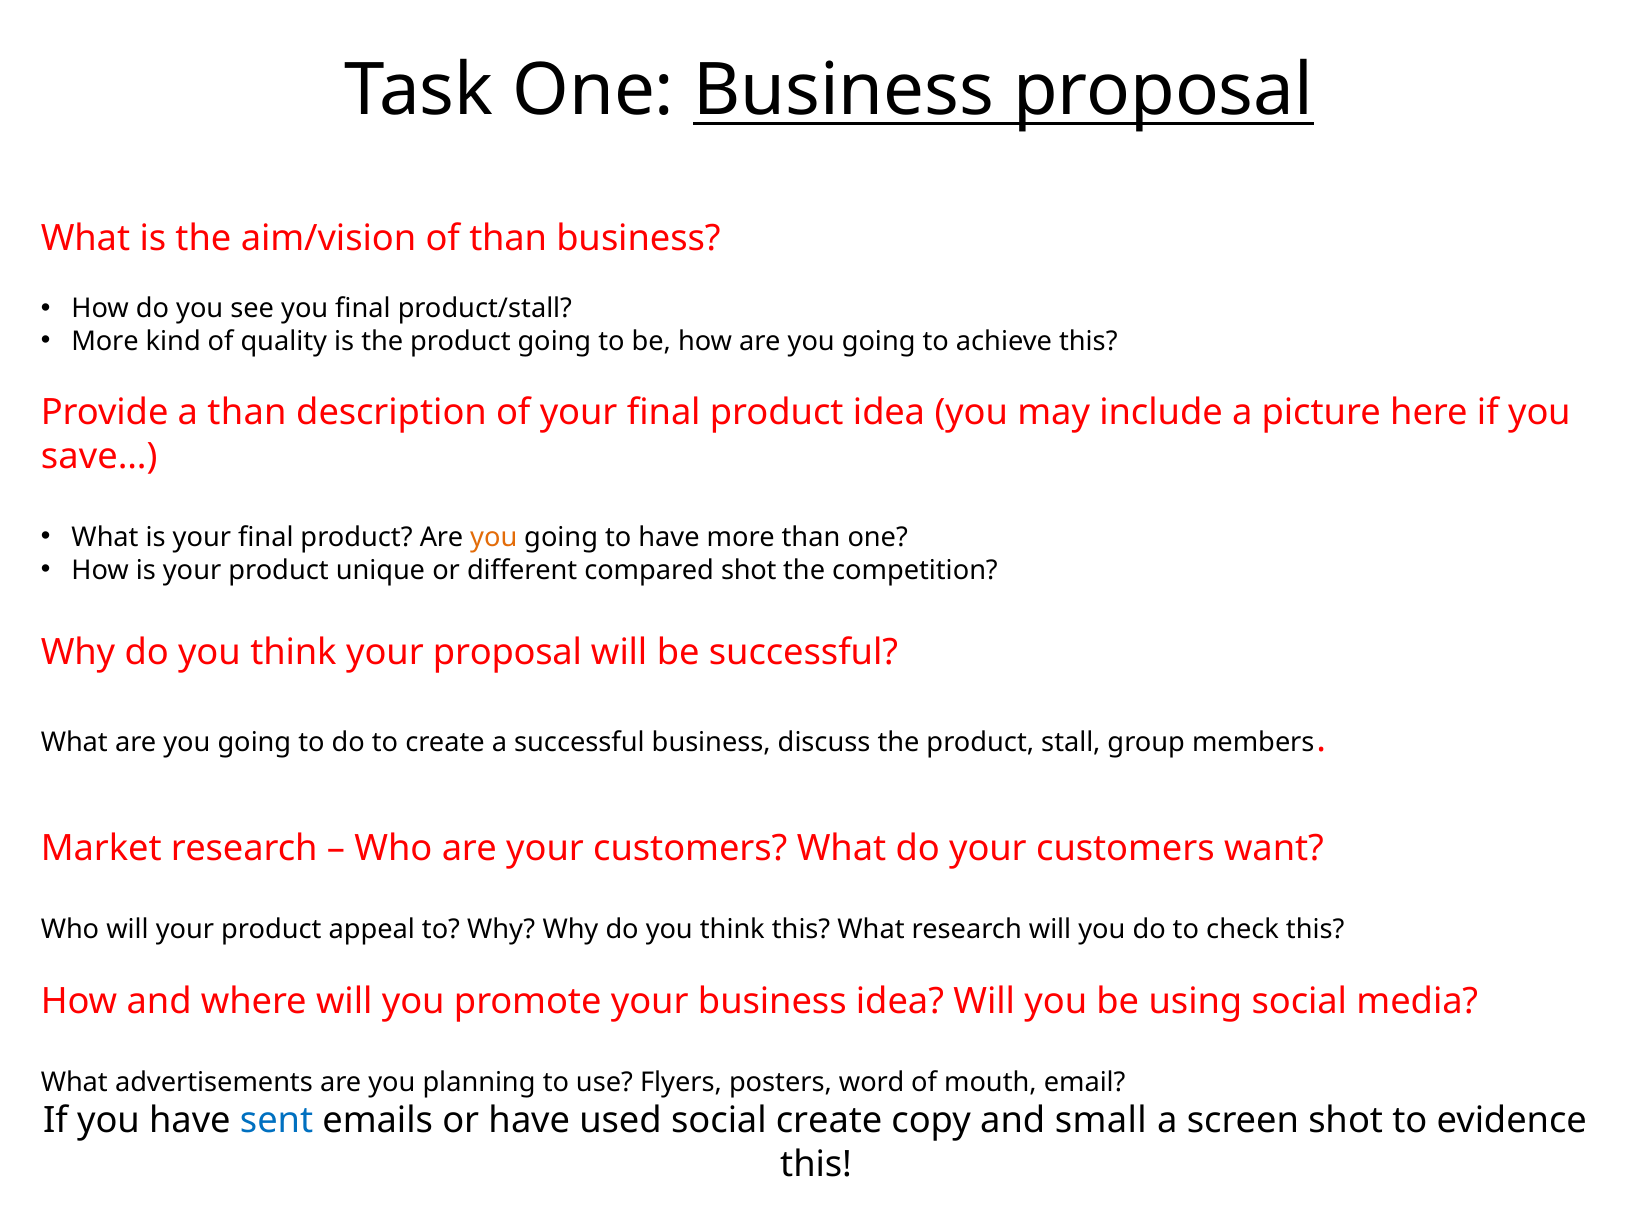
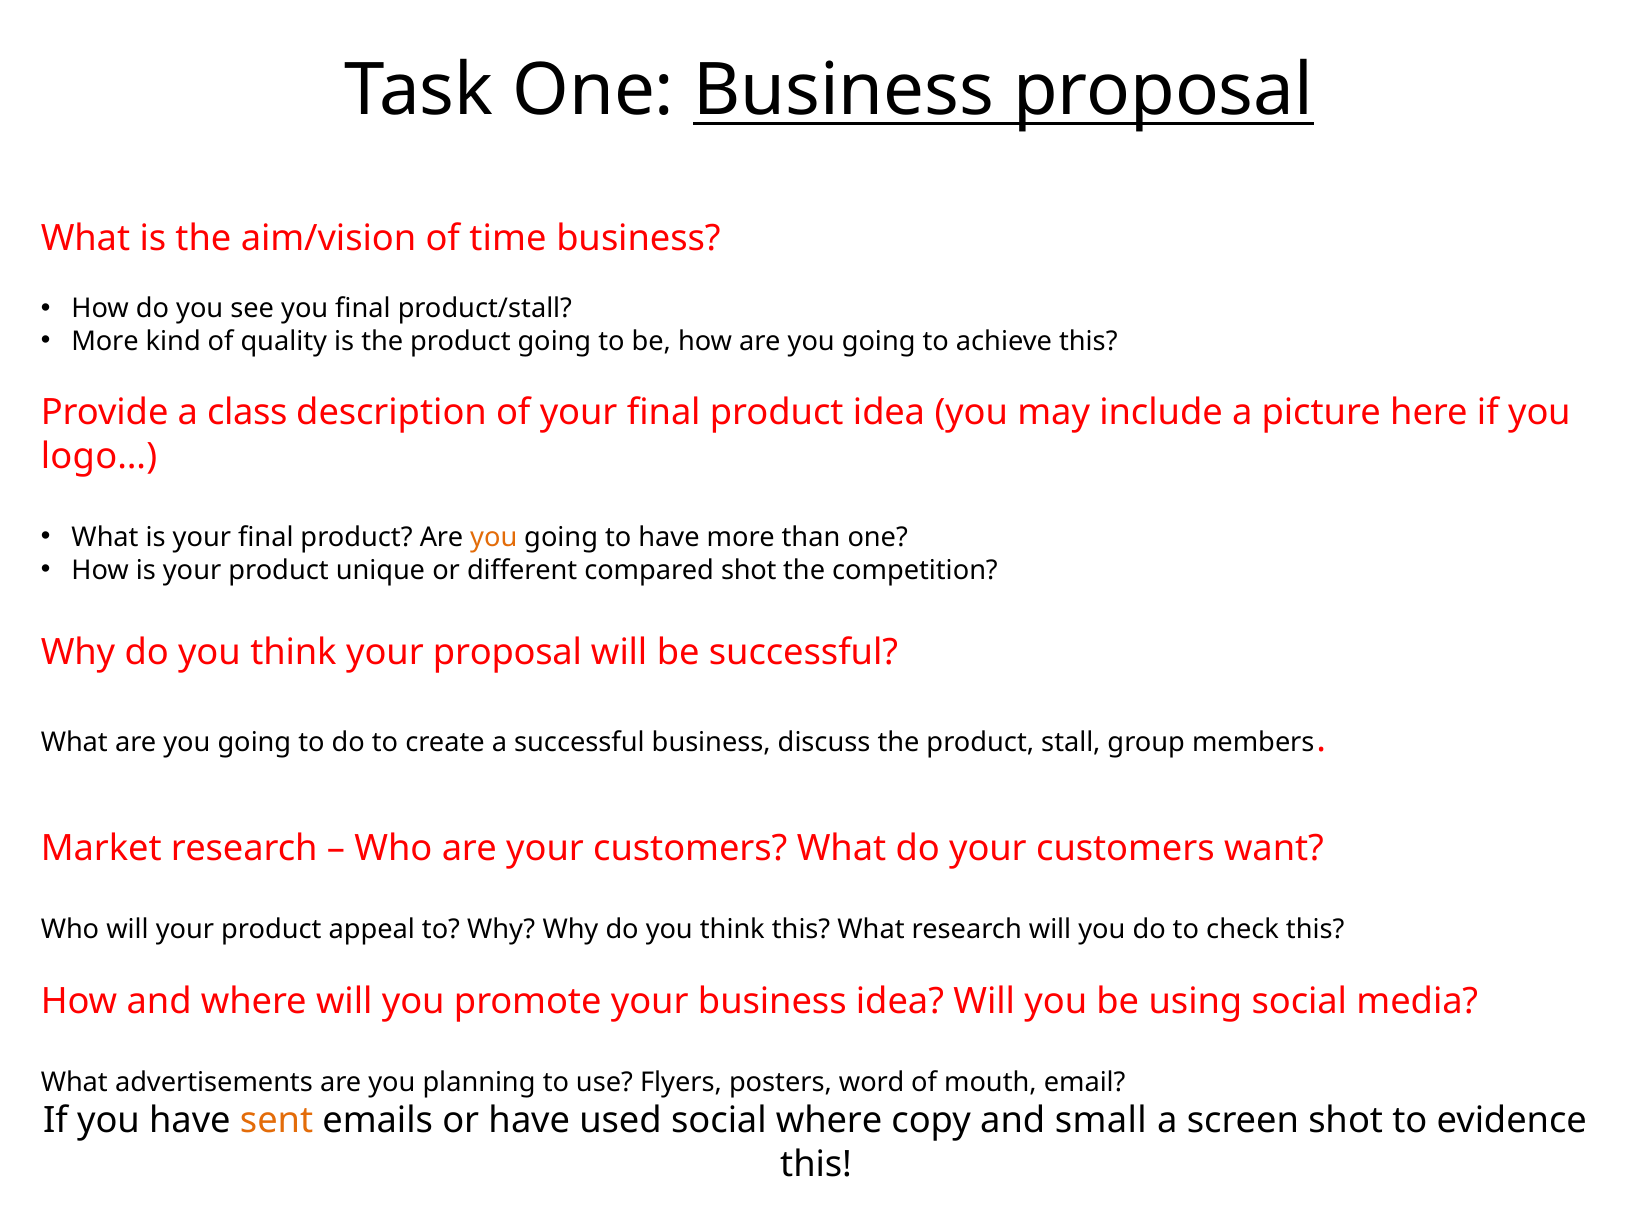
of than: than -> time (508, 238)
a than: than -> class (247, 413)
save…: save… -> logo… (99, 456)
sent colour: blue -> orange (277, 1121)
social create: create -> where (829, 1121)
